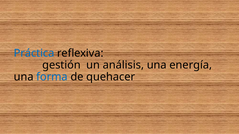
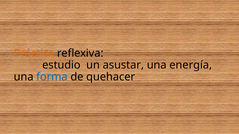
Práctica colour: blue -> orange (34, 53)
gestión: gestión -> estudio (61, 65)
análisis: análisis -> asustar (123, 65)
